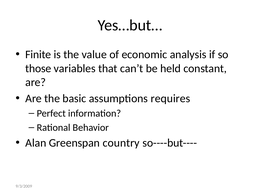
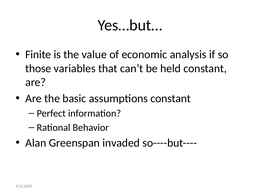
assumptions requires: requires -> constant (171, 98)
country: country -> invaded (121, 143)
